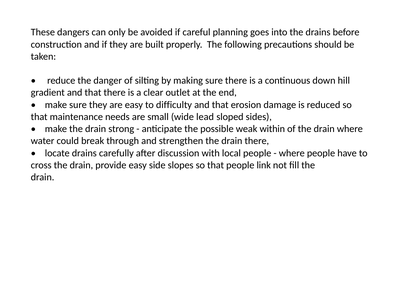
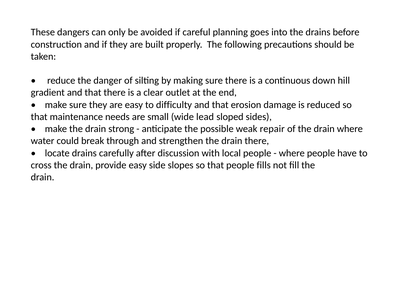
within: within -> repair (272, 129)
link: link -> fills (264, 165)
